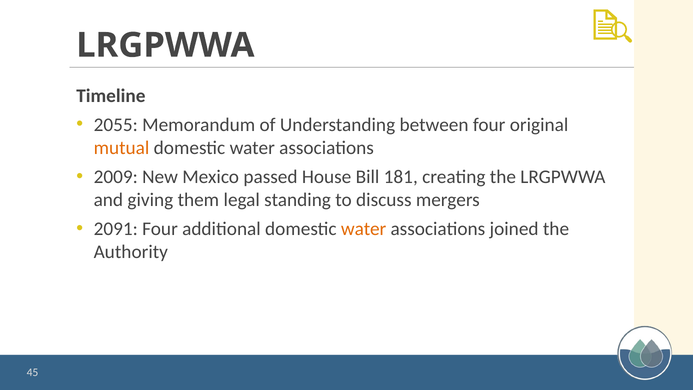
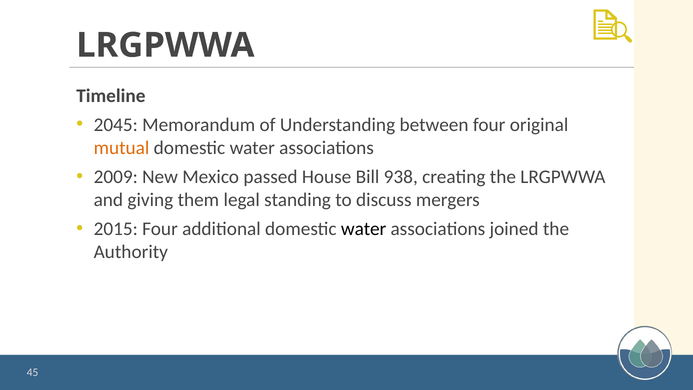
2055: 2055 -> 2045 (116, 125)
181: 181 -> 938 (401, 177)
2091: 2091 -> 2015 (116, 229)
water colour: orange -> black (364, 229)
